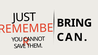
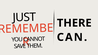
BRING: BRING -> THERE (74, 23)
